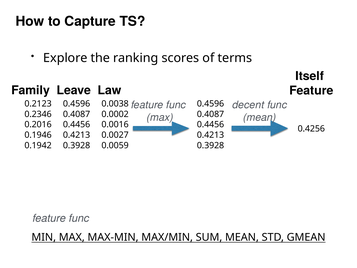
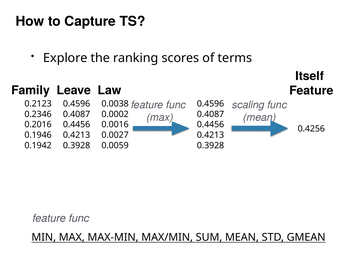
decent: decent -> scaling (248, 105)
